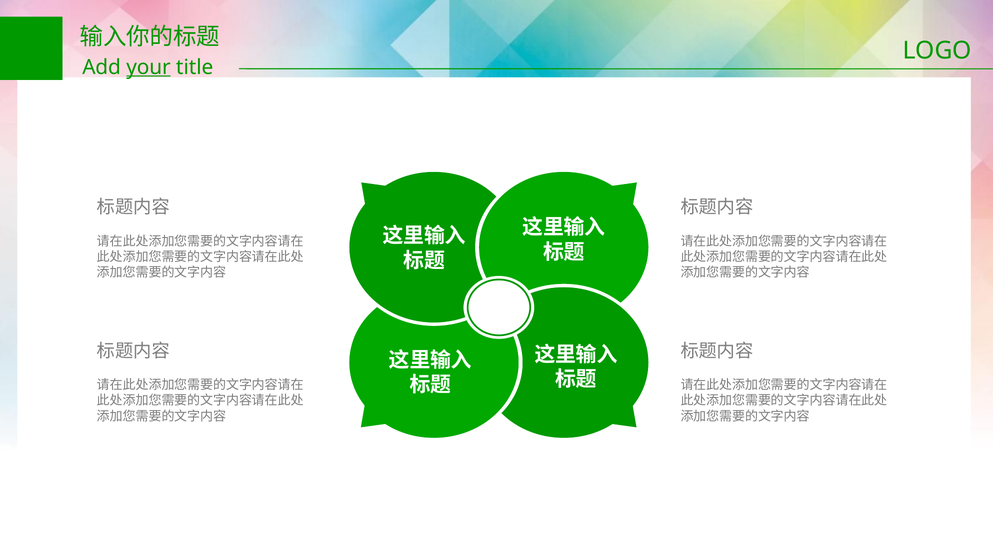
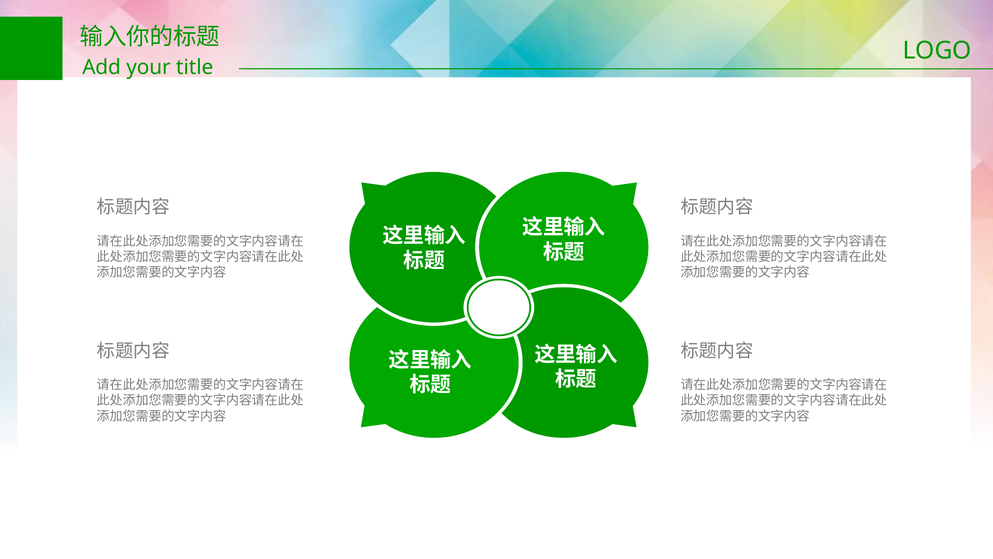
your underline: present -> none (149, 67)
